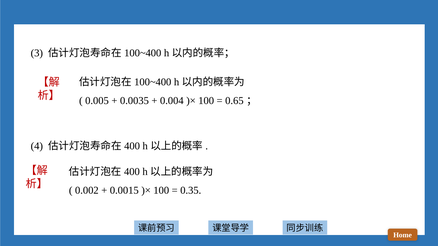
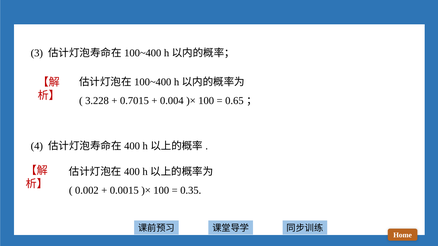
0.005: 0.005 -> 3.228 (97, 101)
0.0035: 0.0035 -> 0.7015 (134, 101)
